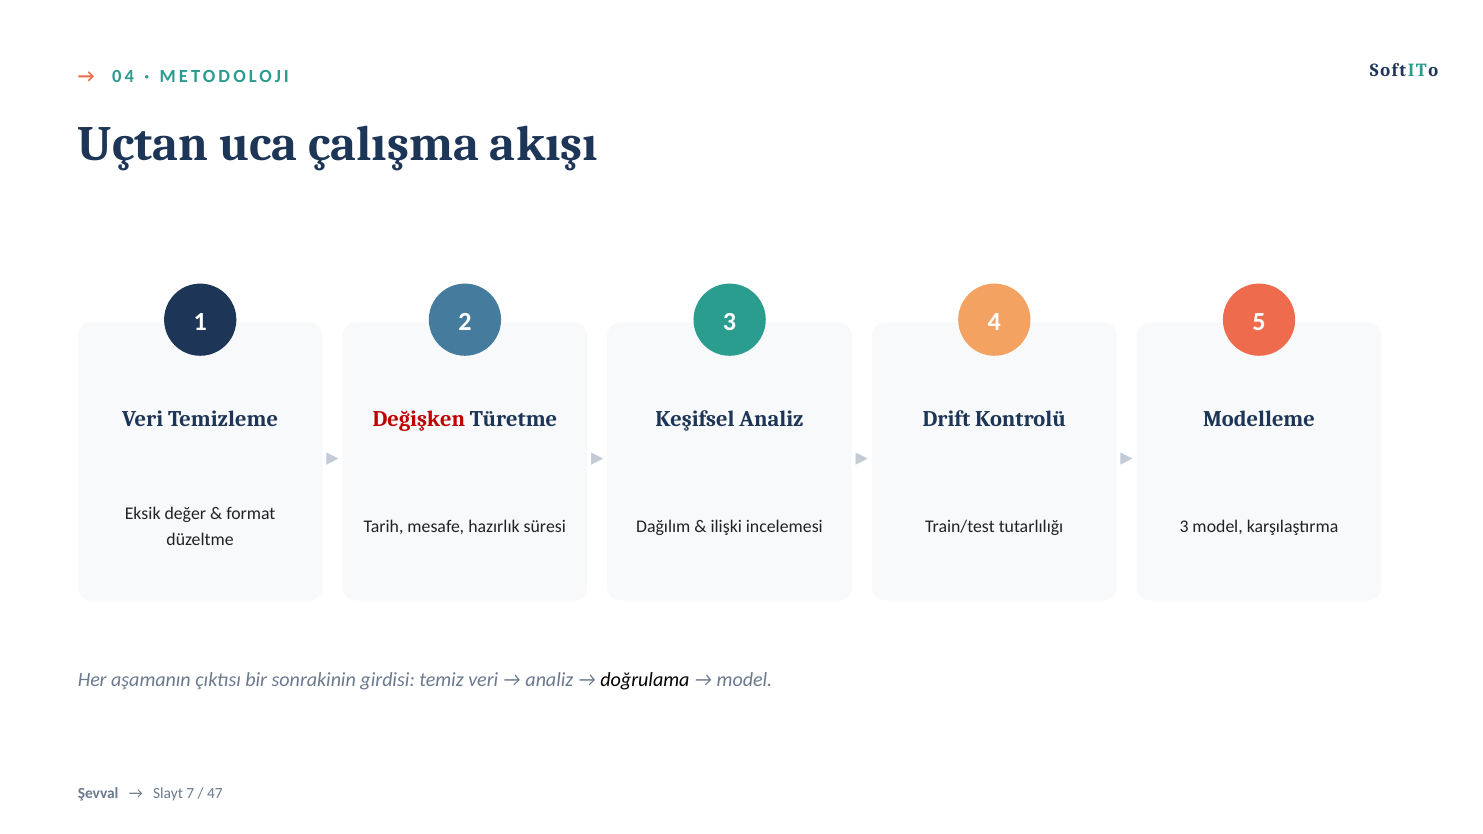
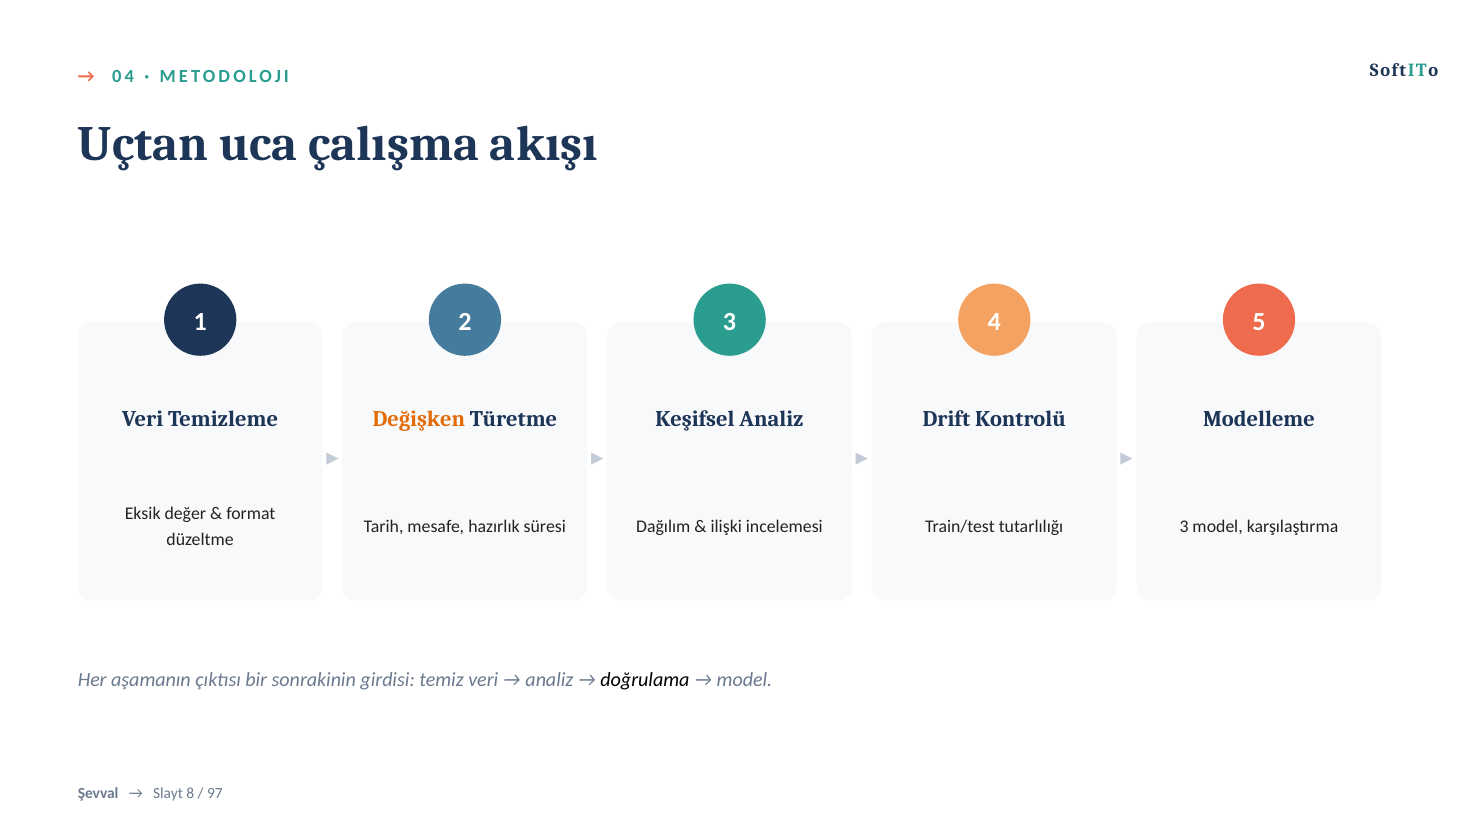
Değişken colour: red -> orange (419, 419)
7: 7 -> 8 (190, 794)
47: 47 -> 97 (215, 794)
